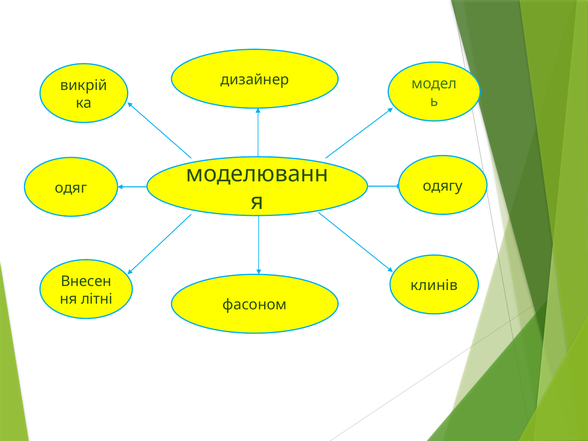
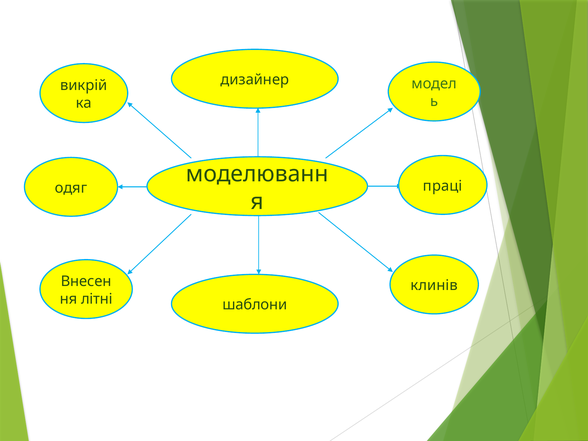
одягу: одягу -> праці (443, 186)
фасоном: фасоном -> шаблони (255, 305)
